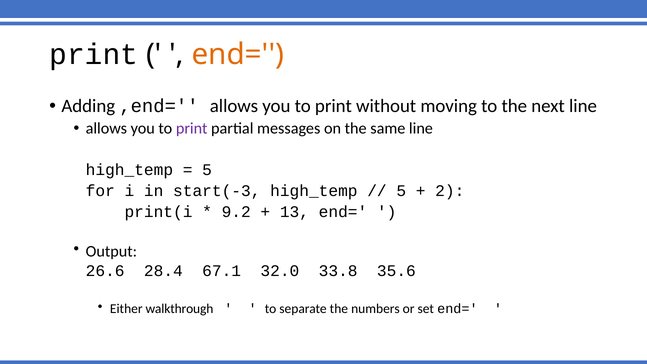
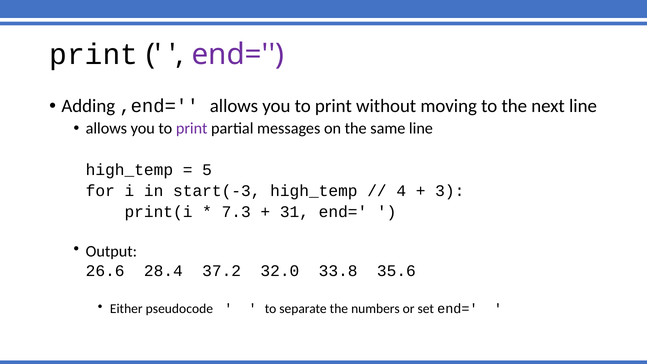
end= colour: orange -> purple (238, 54)
5: 5 -> 4 (401, 191)
2: 2 -> 3 (450, 191)
9.2: 9.2 -> 7.3 (236, 212)
13: 13 -> 31 (294, 212)
67.1: 67.1 -> 37.2 (222, 271)
walkthrough: walkthrough -> pseudocode (179, 309)
